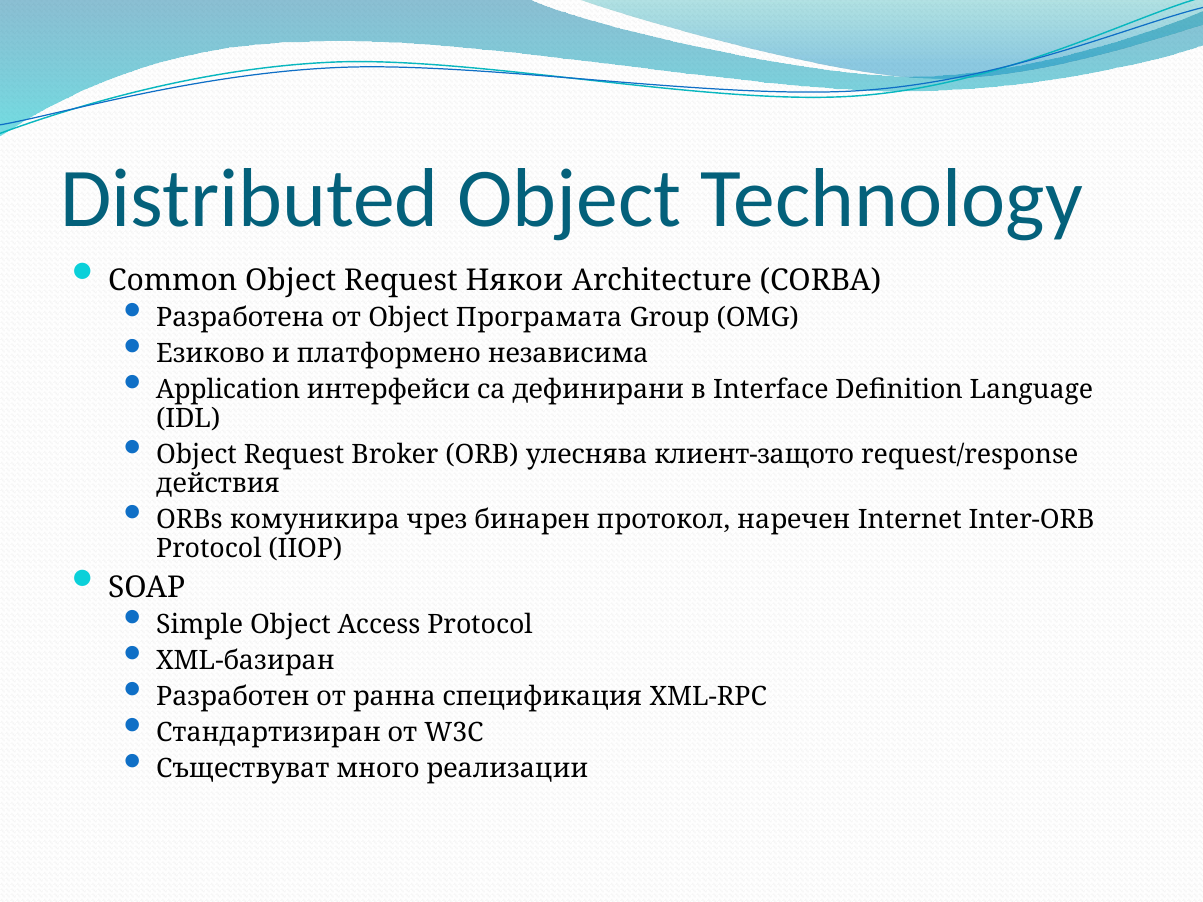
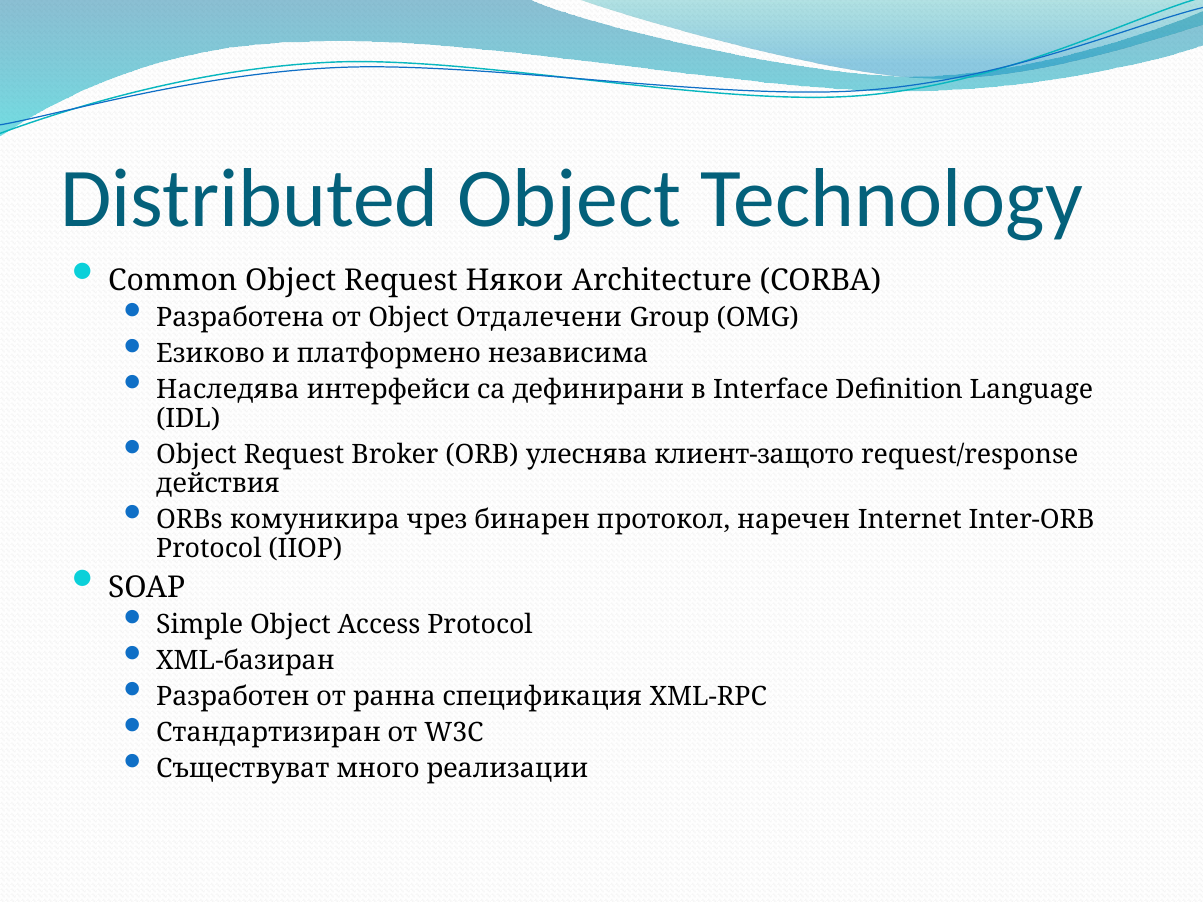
Програмата: Програмата -> Отдалечени (539, 318)
Application: Application -> Наследява (228, 390)
